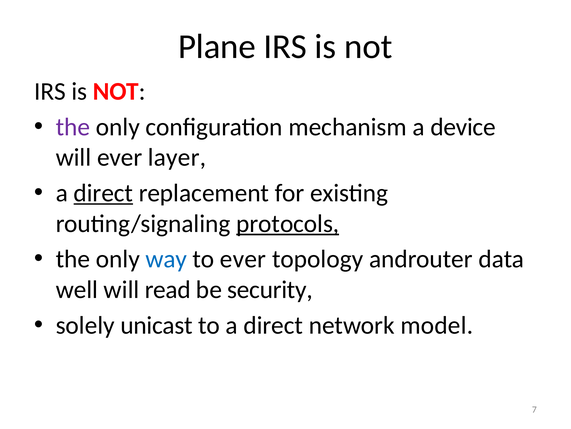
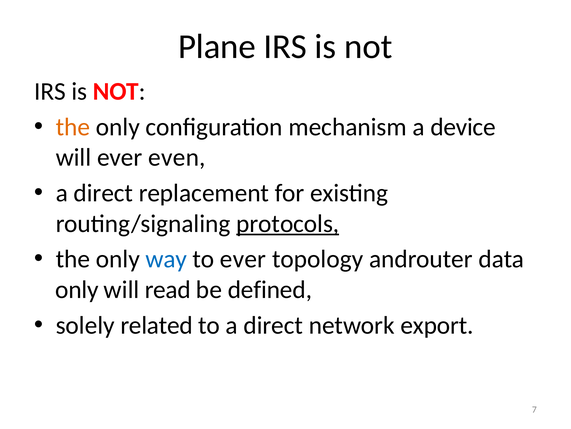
the colour: purple -> orange (73, 127)
layer: layer -> even (177, 157)
direct underline: present -> none (103, 193)
well: well -> only (77, 289)
security: security -> defined (270, 289)
unicast: unicast -> related (157, 325)
model: model -> export (437, 325)
